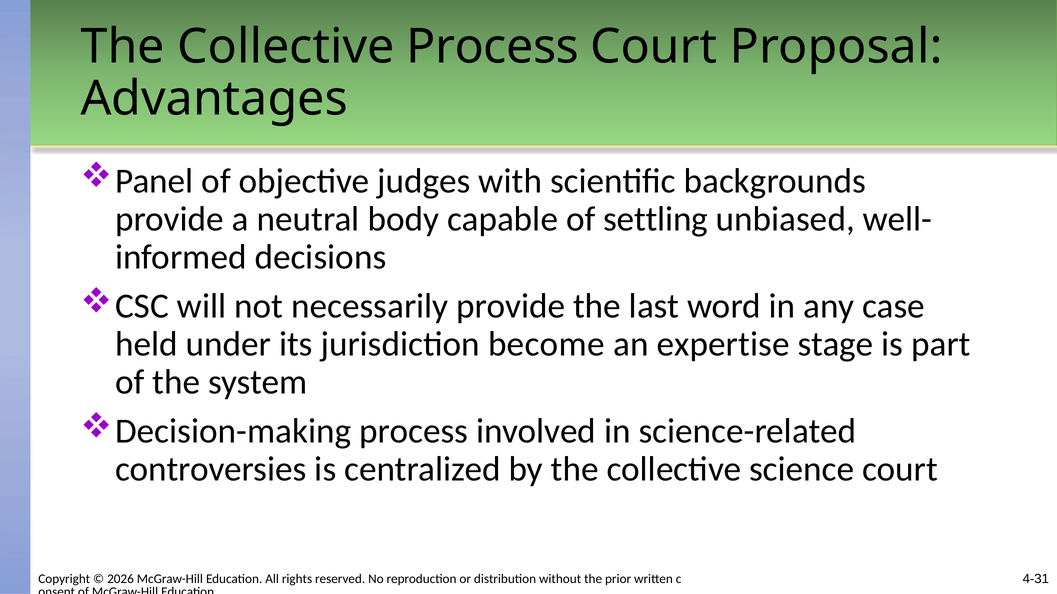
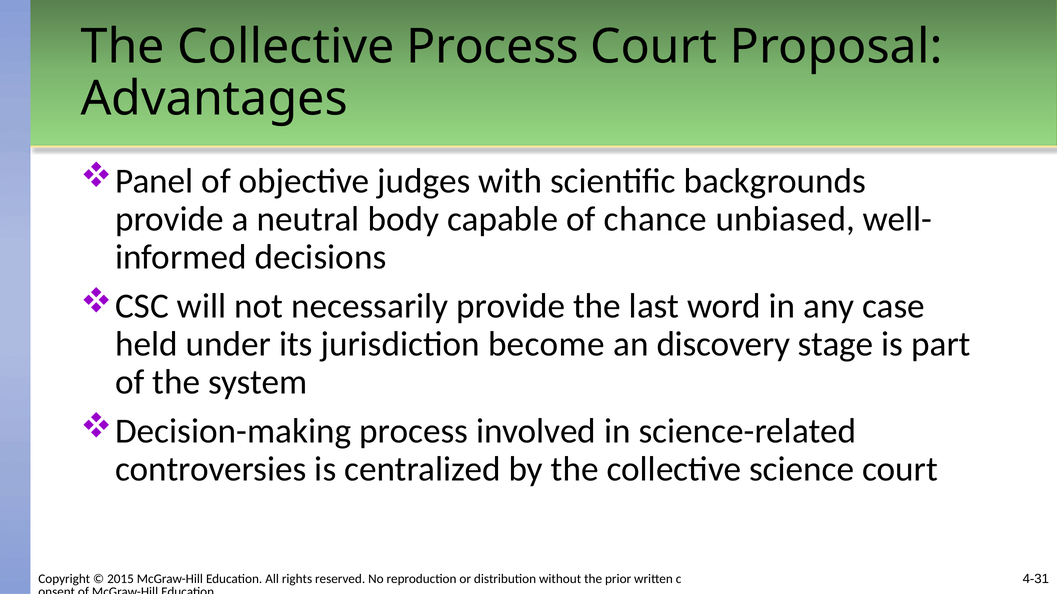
settling: settling -> chance (655, 219)
expertise: expertise -> discovery (723, 344)
2026: 2026 -> 2015 (120, 579)
